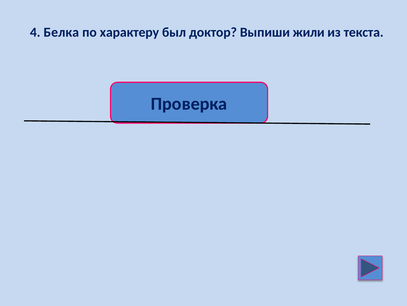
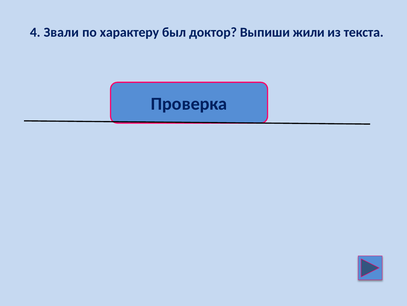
Белка: Белка -> Звали (61, 32)
